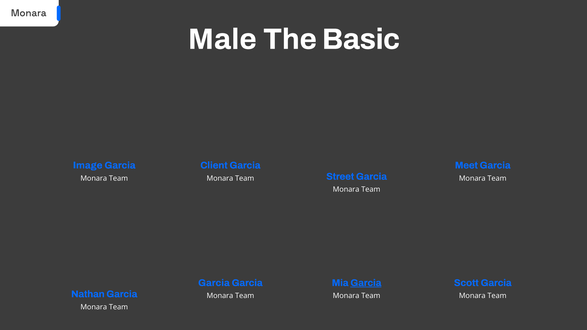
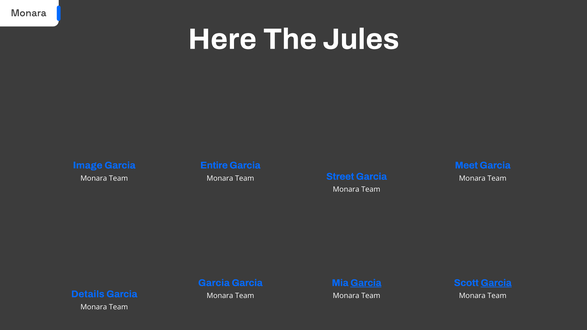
Male: Male -> Here (222, 39)
Basic: Basic -> Jules (361, 39)
Client: Client -> Entire (214, 165)
Garcia underline: none -> present (496, 283)
Nathan: Nathan -> Details (88, 294)
